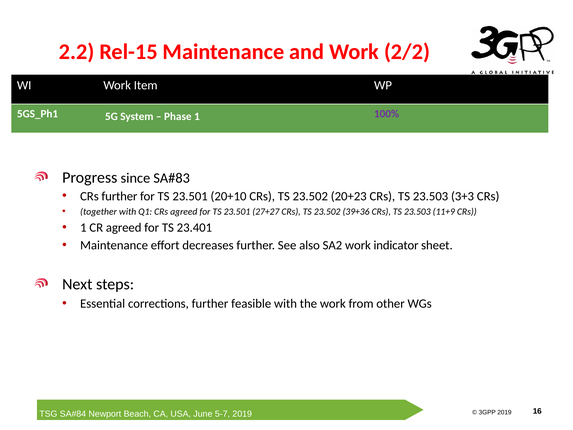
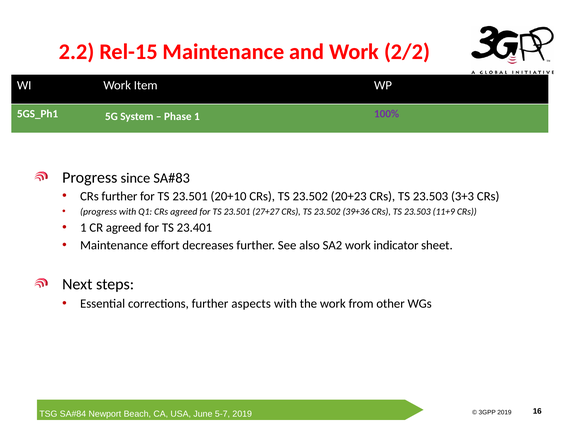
together: together -> progress (99, 212)
feasible: feasible -> aspects (251, 303)
